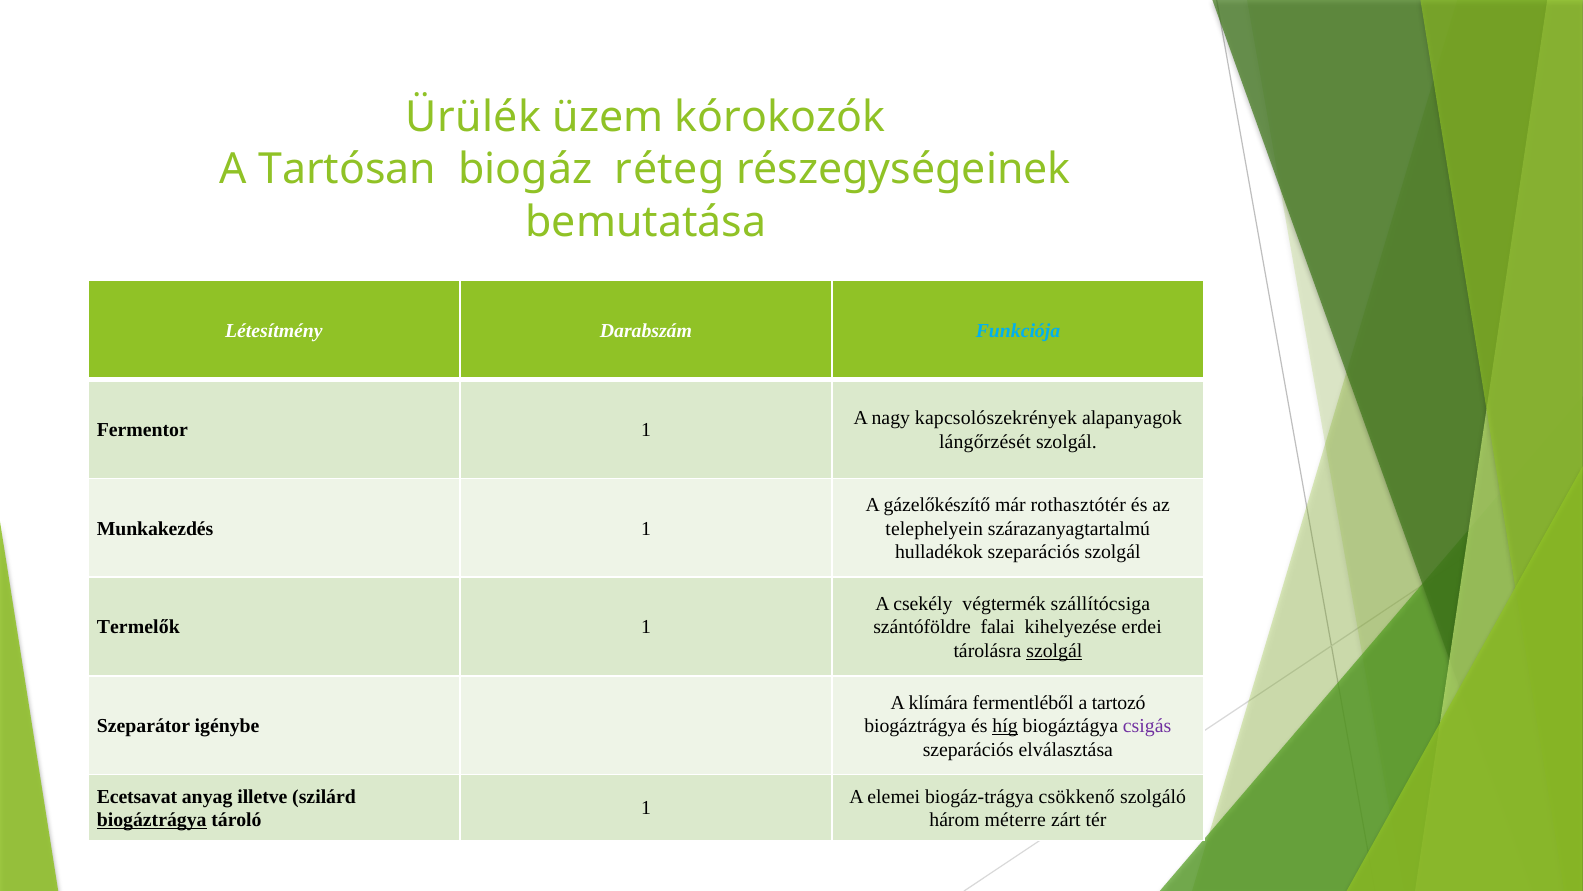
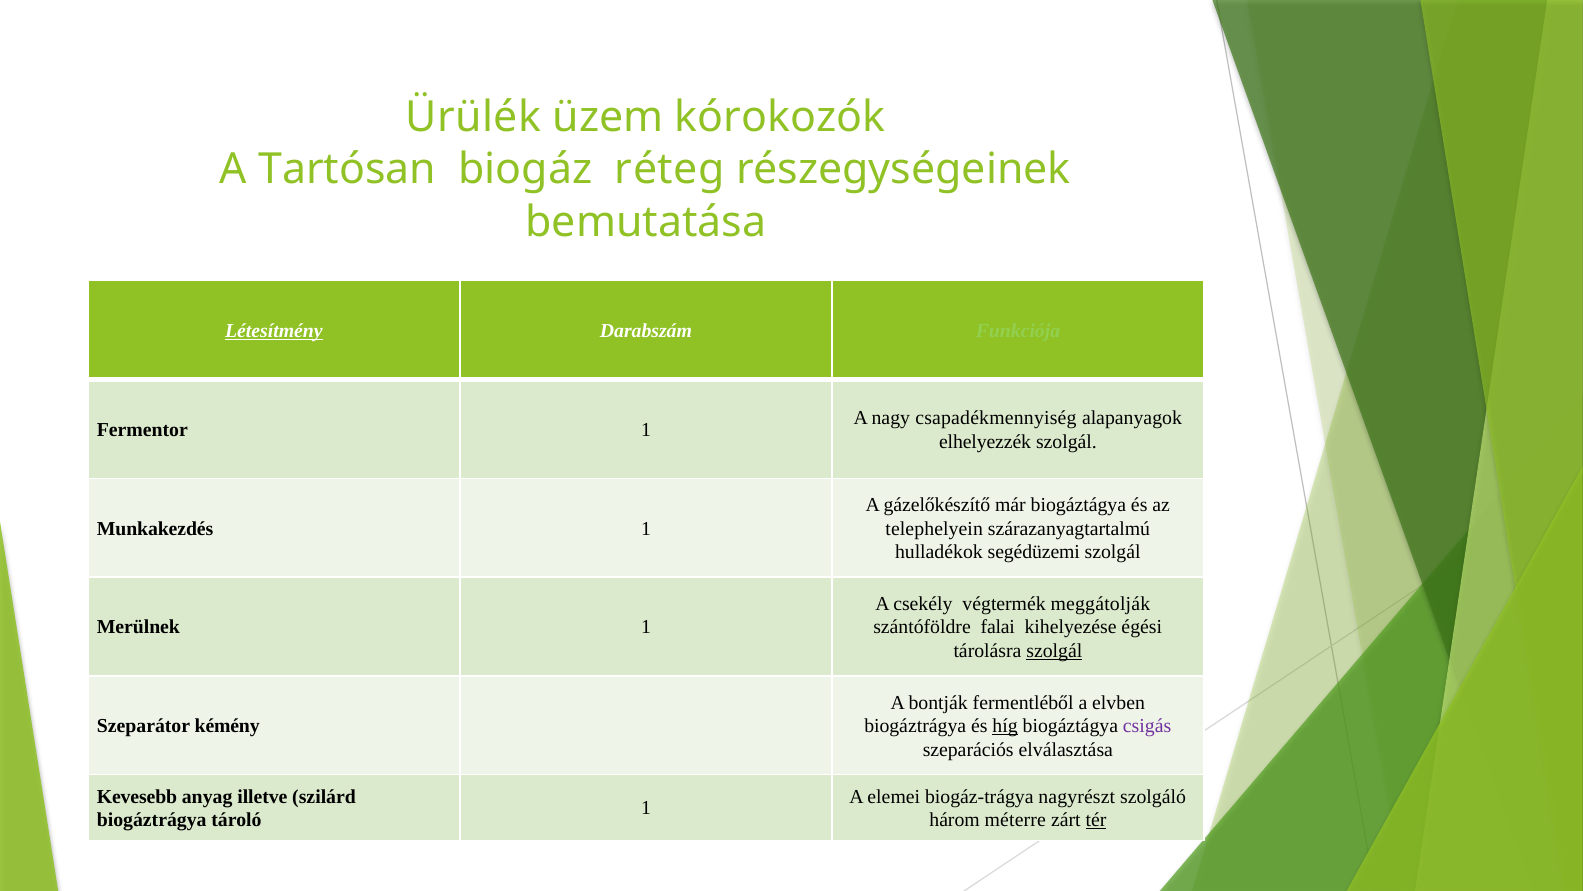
Létesítmény underline: none -> present (274, 331)
Funkciója colour: light blue -> light green (1018, 331)
kapcsolószekrények: kapcsolószekrények -> csapadékmennyiség (996, 418)
lángőrzését: lángőrzését -> elhelyezzék (985, 441)
már rothasztótér: rothasztótér -> biogáztágya (1078, 505)
hulladékok szeparációs: szeparációs -> segédüzemi (1034, 552)
szállítócsiga: szállítócsiga -> meggátolják (1100, 603)
Termelők: Termelők -> Merülnek (138, 627)
erdei: erdei -> égési (1142, 627)
klímára: klímára -> bontják (938, 702)
tartozó: tartozó -> elvben (1119, 702)
igénybe: igénybe -> kémény (227, 726)
Ecetsavat: Ecetsavat -> Kevesebb (137, 796)
csökkenő: csökkenő -> nagyrészt (1077, 796)
biogáztrágya underline: present -> none (152, 820)
tér underline: none -> present (1096, 820)
